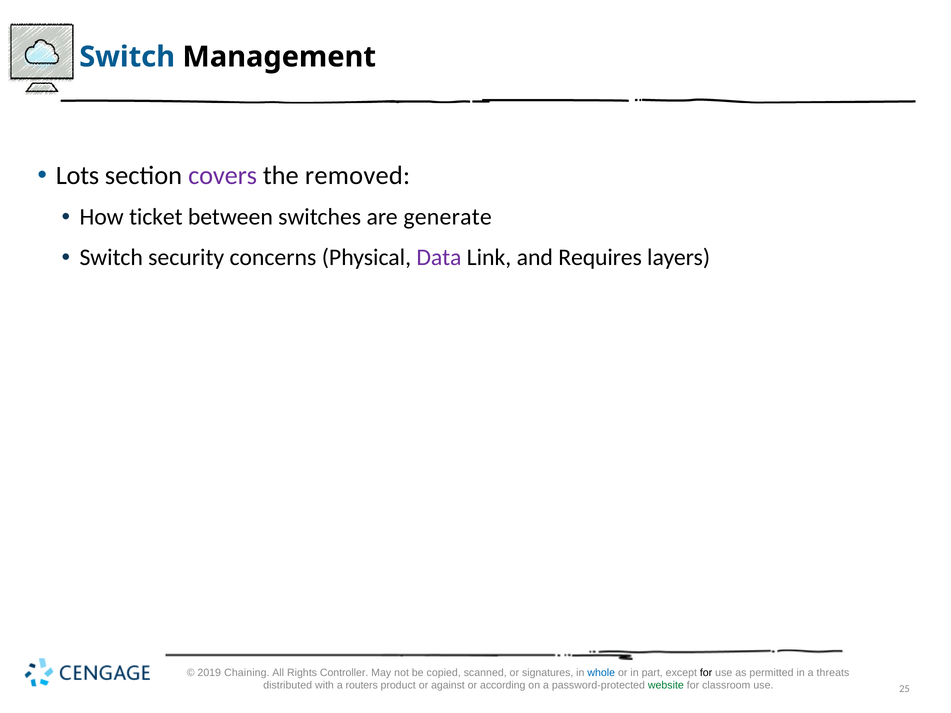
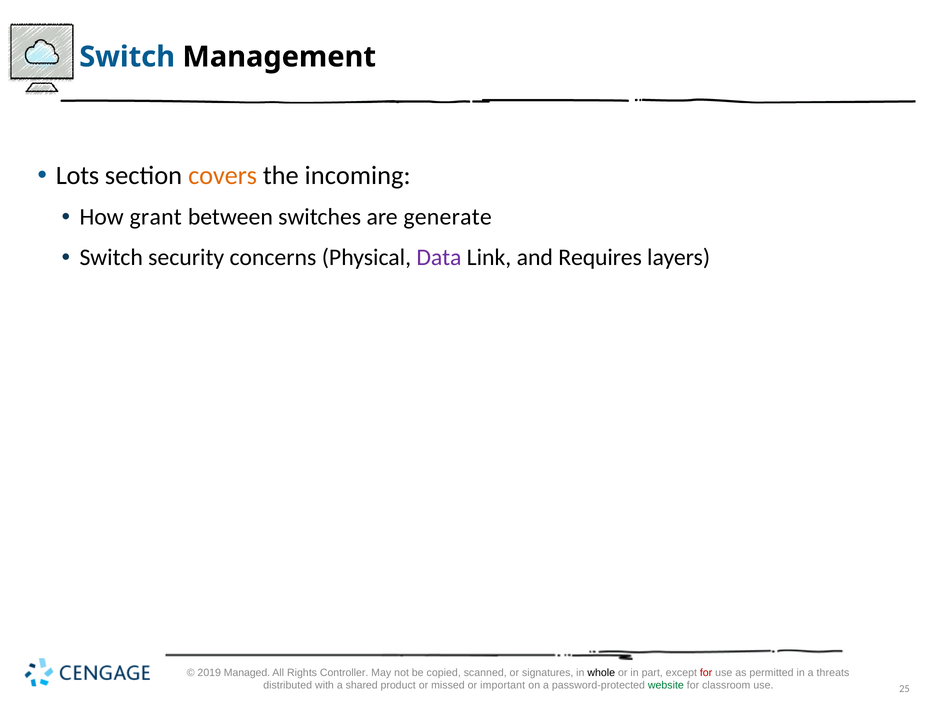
covers colour: purple -> orange (223, 175)
removed: removed -> incoming (358, 175)
ticket: ticket -> grant (156, 217)
Chaining: Chaining -> Managed (247, 673)
whole colour: blue -> black (601, 673)
for colour: black -> red (706, 673)
routers: routers -> shared (362, 685)
against: against -> missed (448, 685)
according: according -> important (503, 685)
